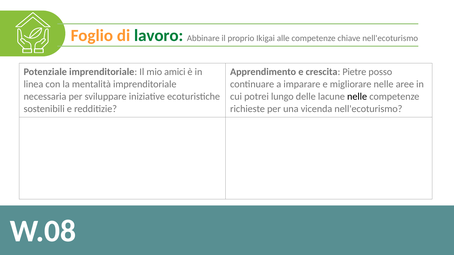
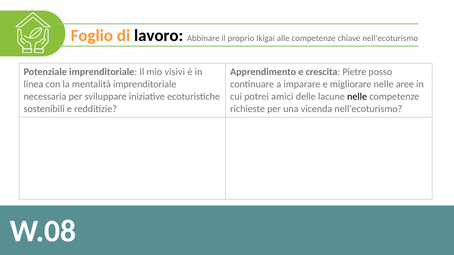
lavoro colour: green -> black (159, 36)
amici: amici -> visivi (175, 72)
lungo: lungo -> amici (282, 97)
